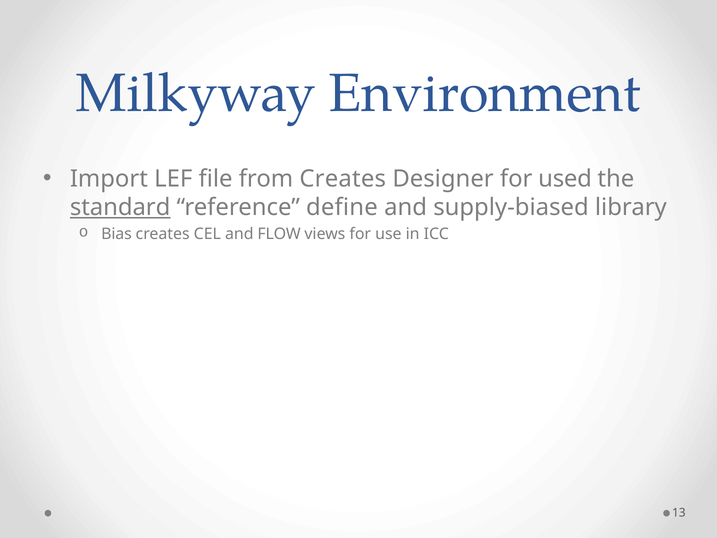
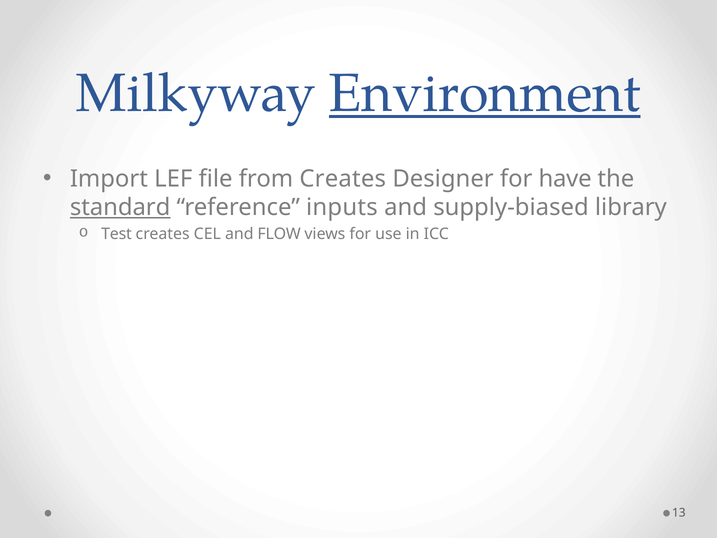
Environment underline: none -> present (485, 93)
used: used -> have (565, 179)
define: define -> inputs (342, 207)
Bias: Bias -> Test (117, 234)
